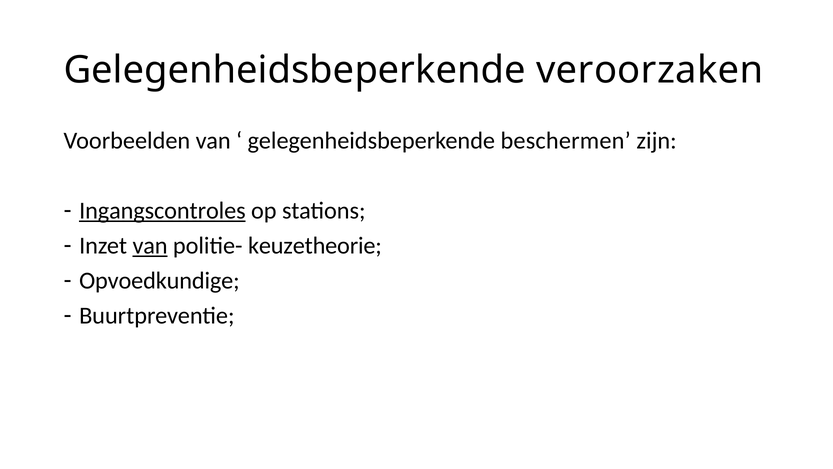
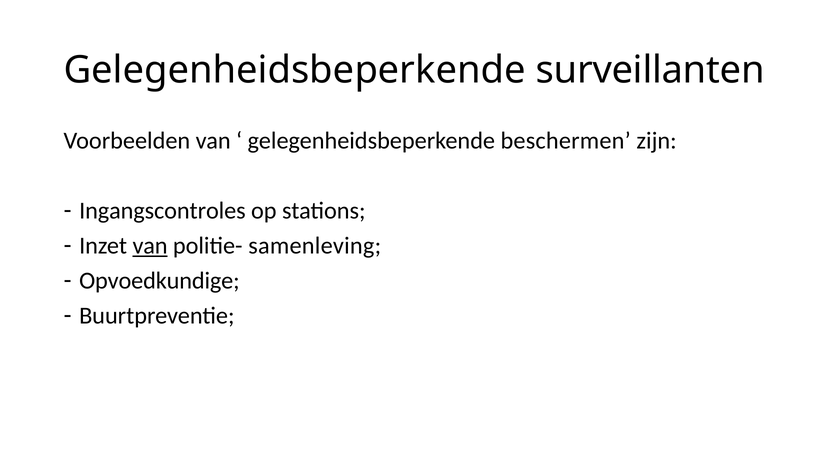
veroorzaken: veroorzaken -> surveillanten (650, 70)
Ingangscontroles underline: present -> none (162, 211)
keuzetheorie: keuzetheorie -> samenleving (315, 246)
